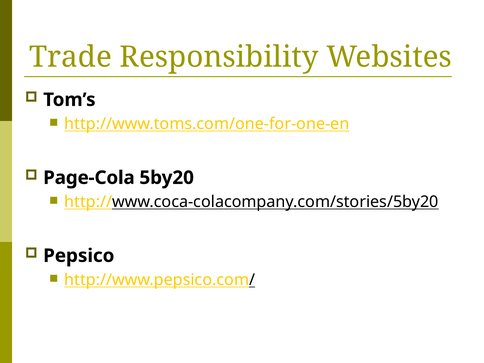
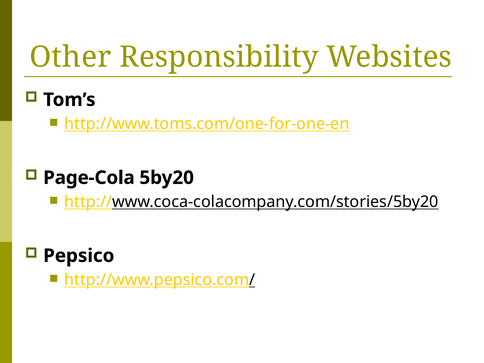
Trade: Trade -> Other (70, 57)
